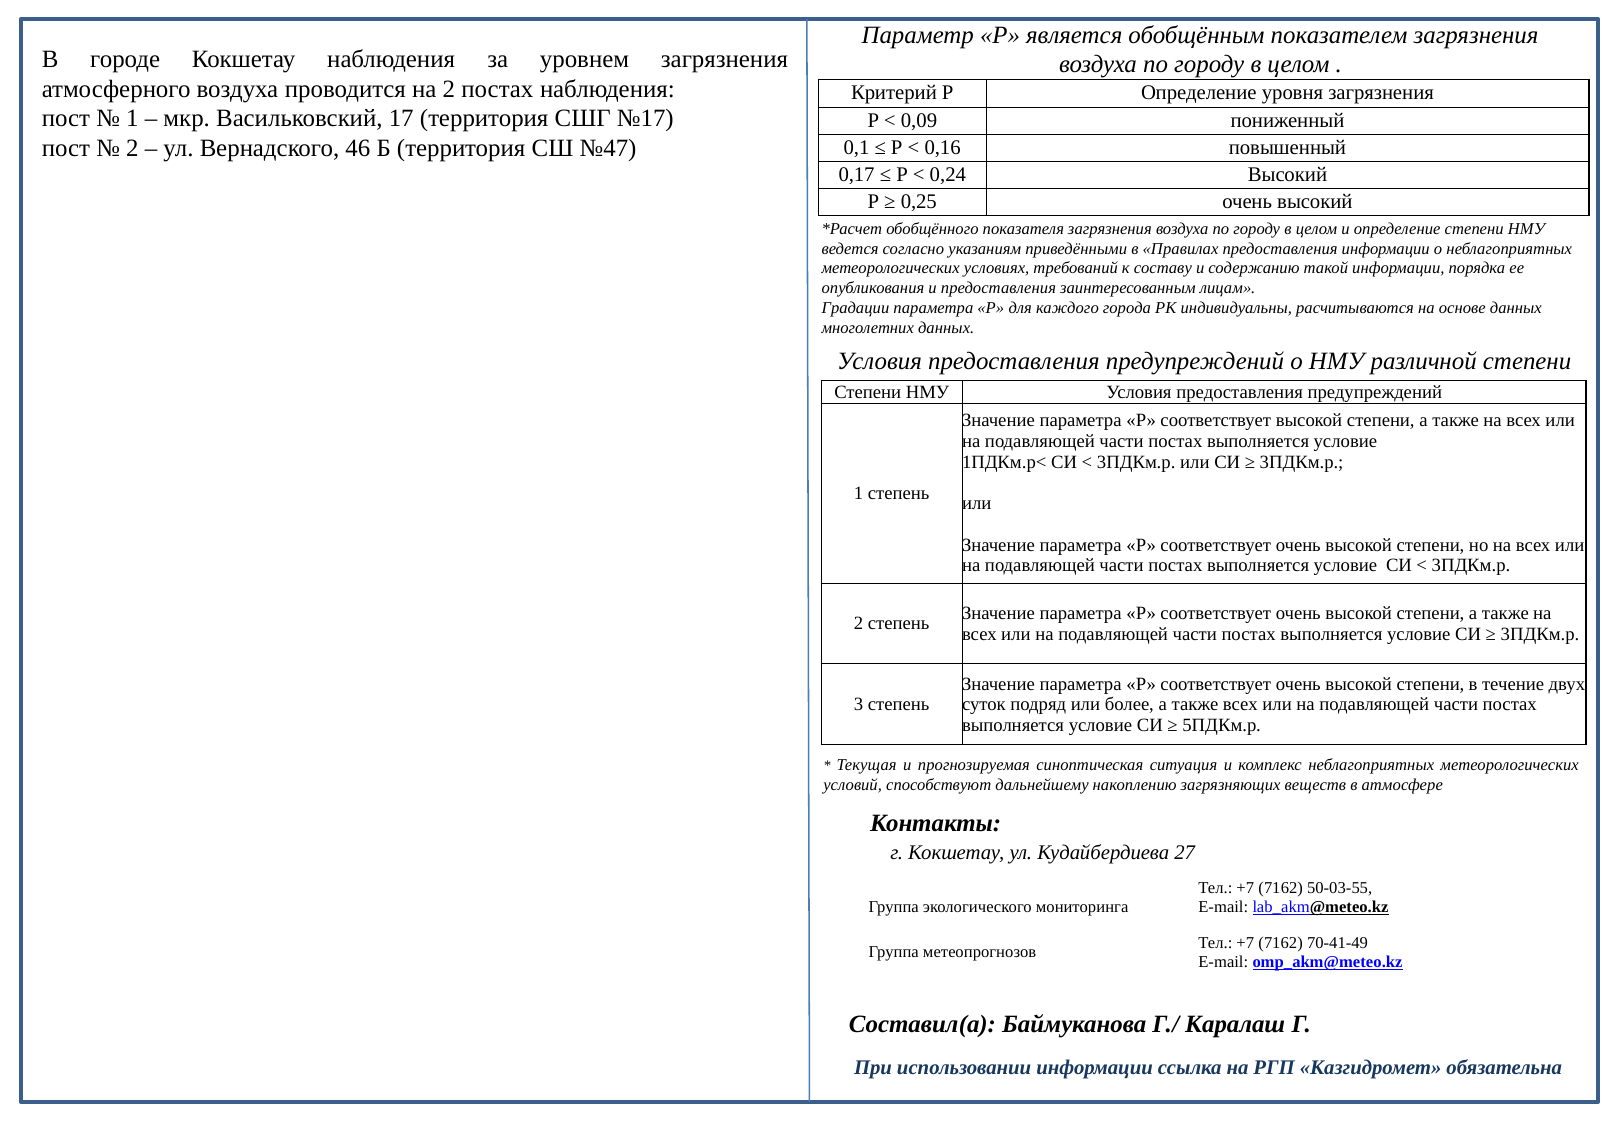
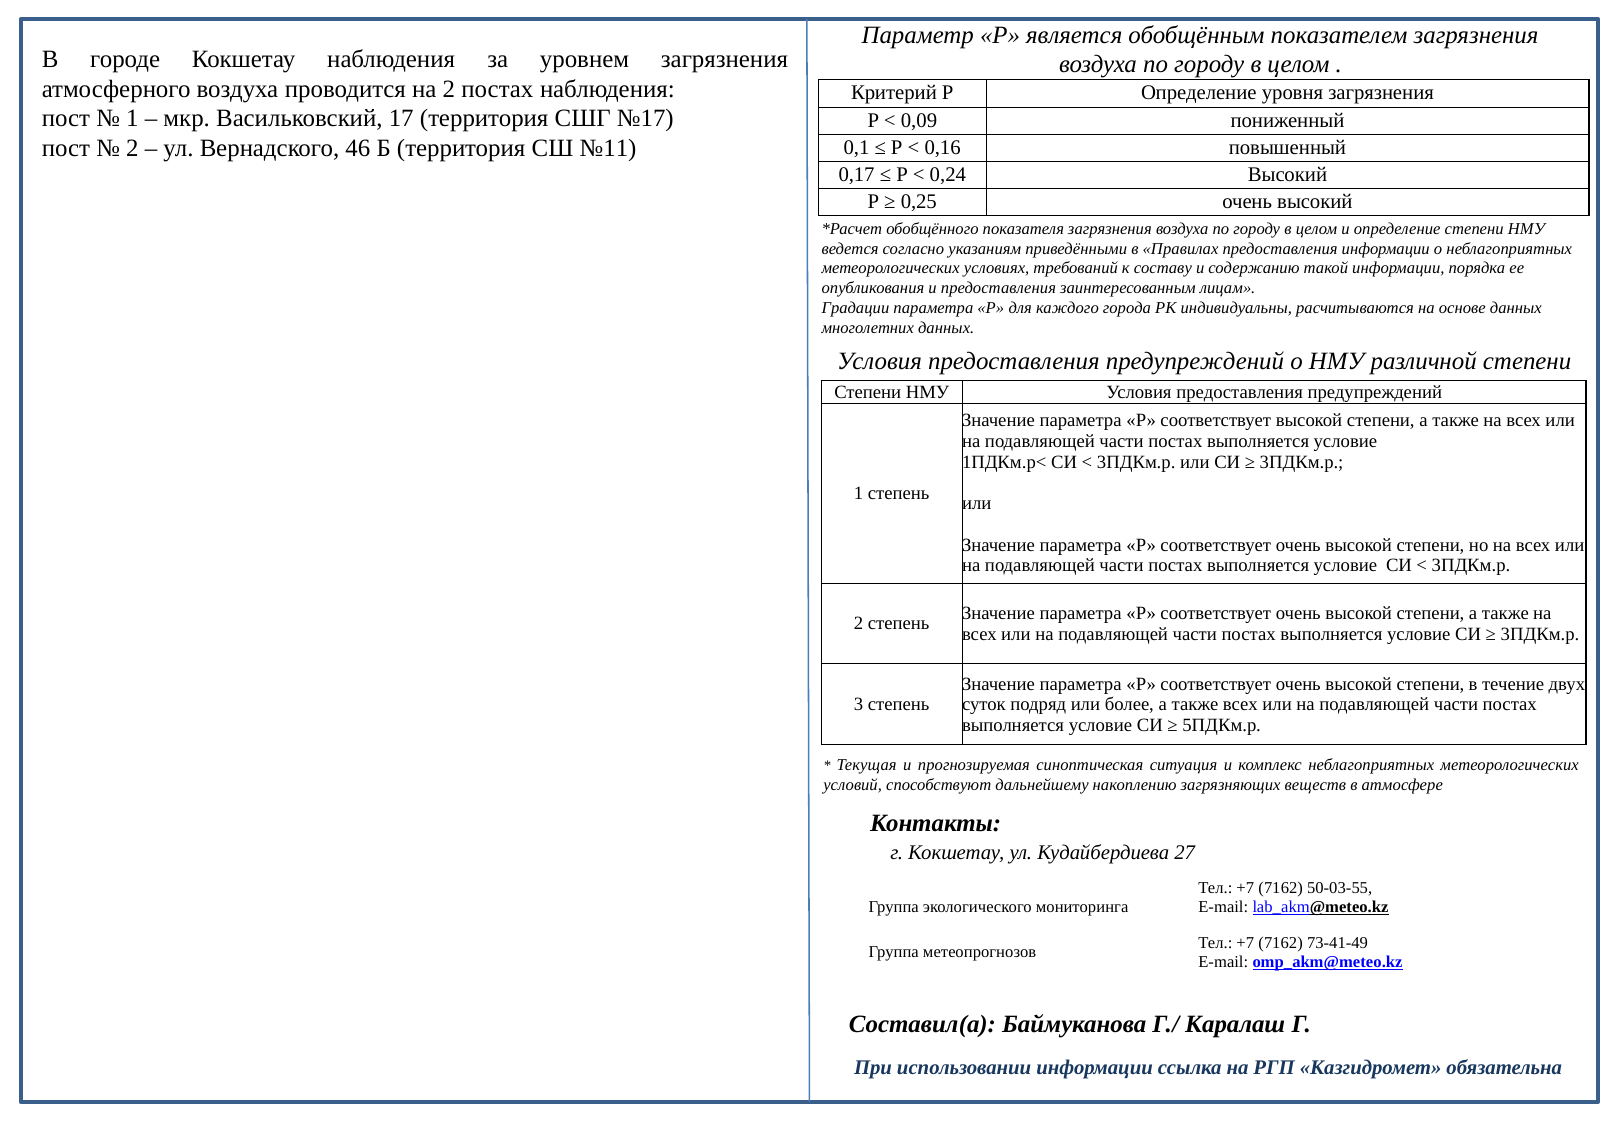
№47: №47 -> №11 (608, 149)
70-41-49: 70-41-49 -> 73-41-49 (1338, 943)
